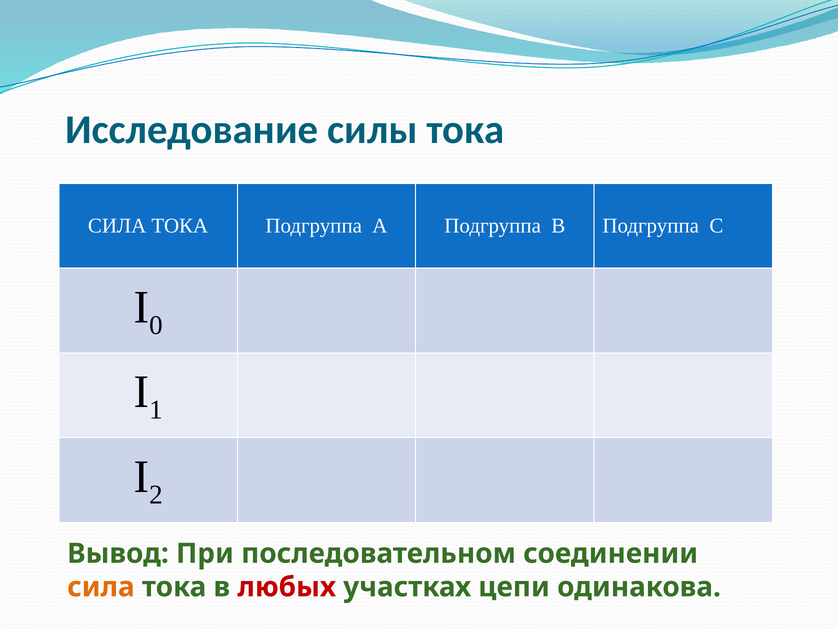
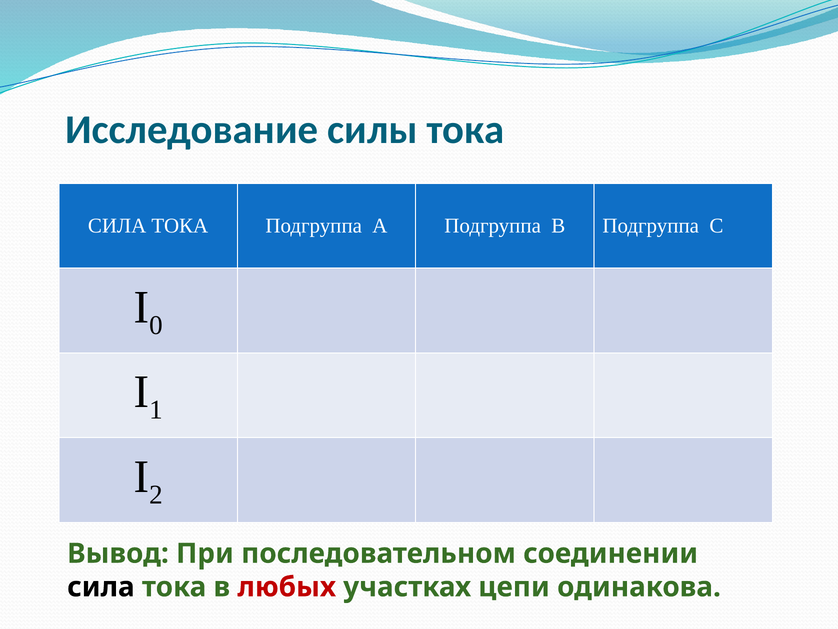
сила colour: orange -> black (101, 587)
